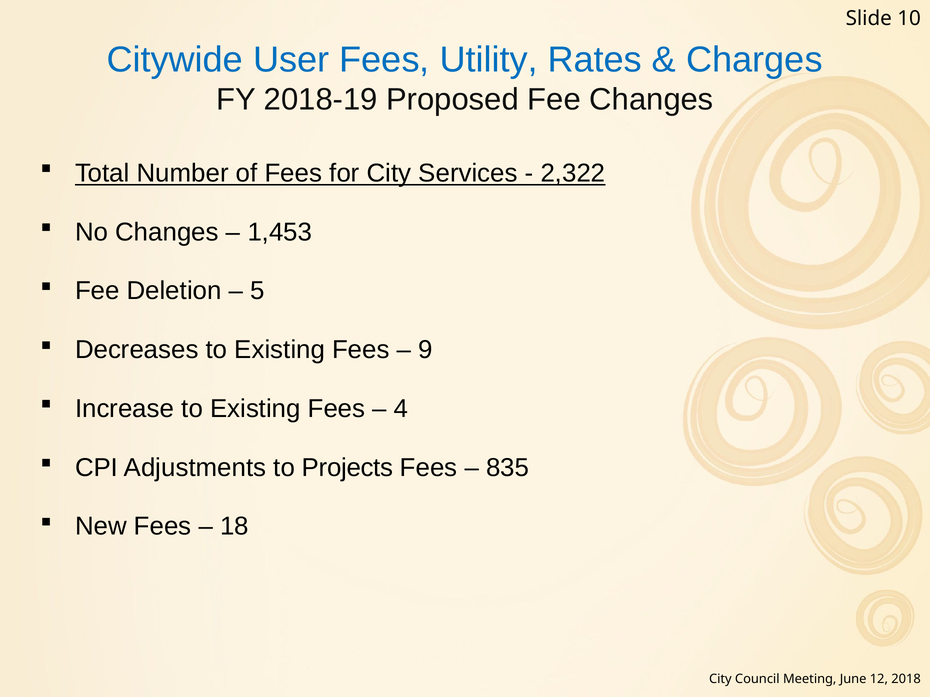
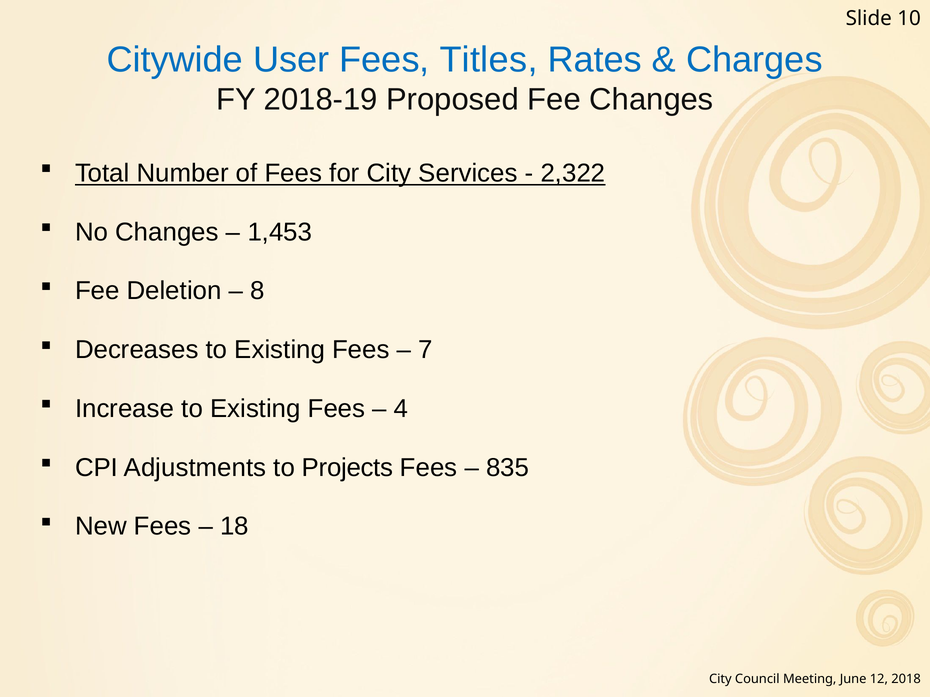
Utility: Utility -> Titles (489, 60)
5: 5 -> 8 (257, 291)
9: 9 -> 7 (426, 350)
